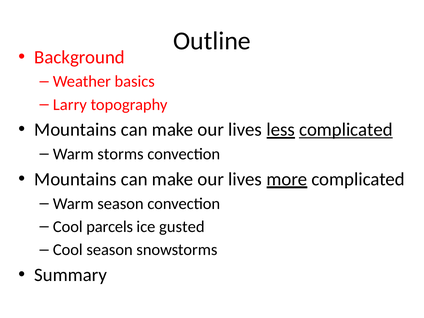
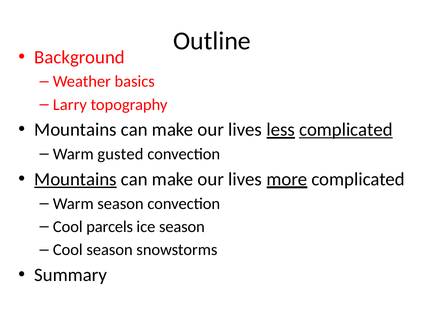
storms: storms -> gusted (120, 154)
Mountains underline: none -> present (75, 179)
ice gusted: gusted -> season (182, 227)
